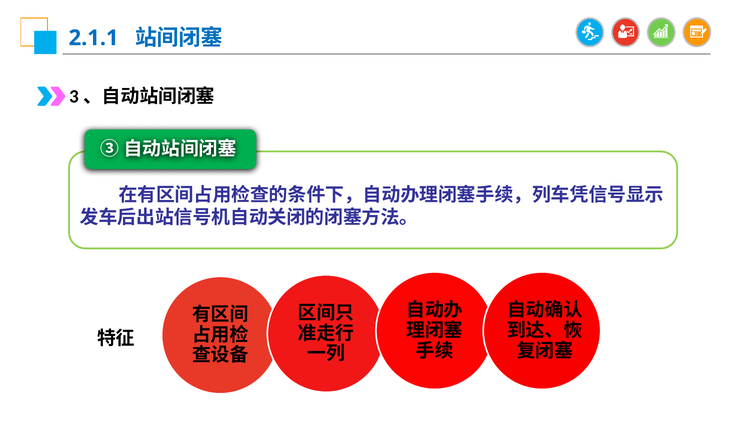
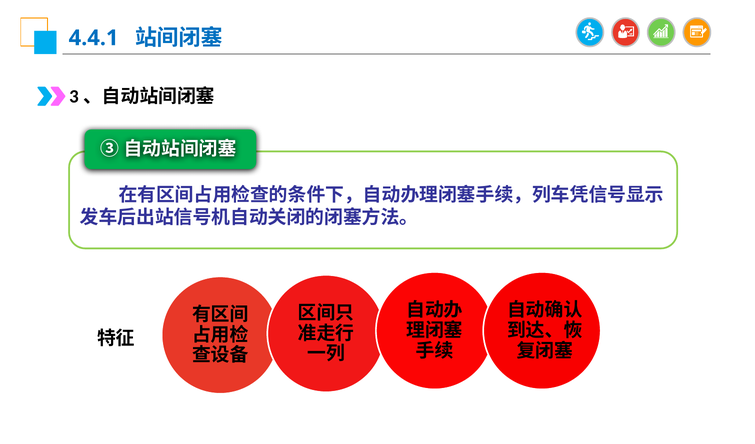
2.1.1: 2.1.1 -> 4.4.1 (94, 38)
